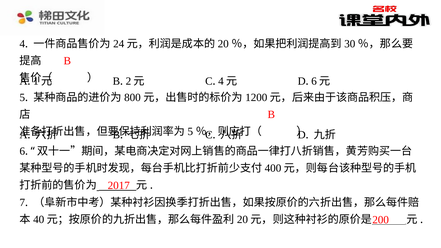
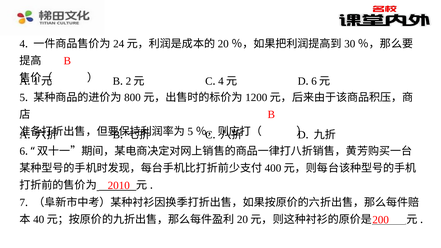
2017: 2017 -> 2010 (119, 186)
